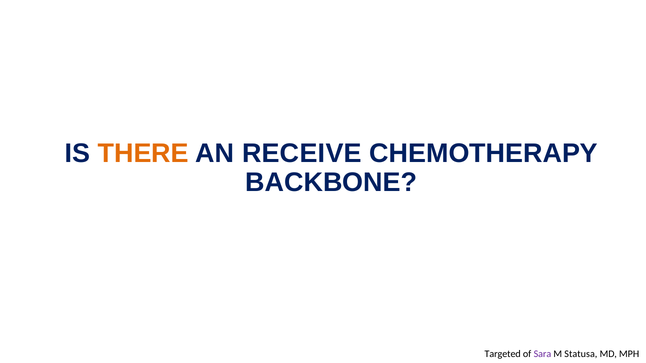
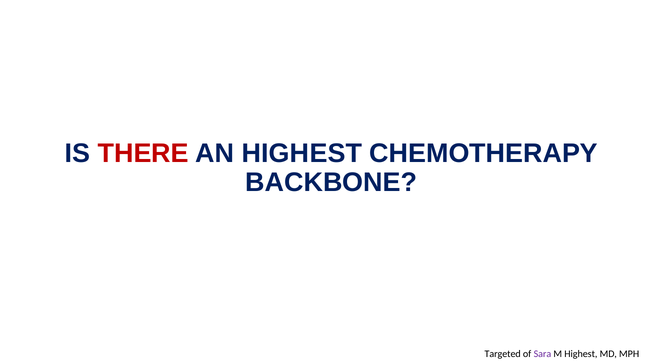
THERE colour: orange -> red (143, 154)
AN RECEIVE: RECEIVE -> HIGHEST (302, 154)
M Statusa: Statusa -> Highest (581, 354)
